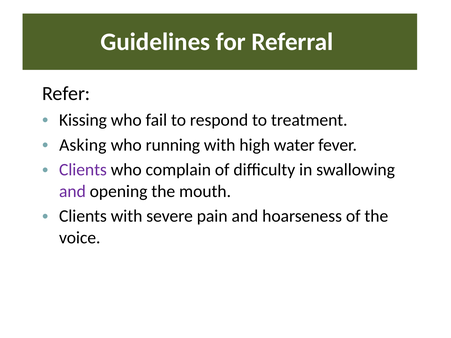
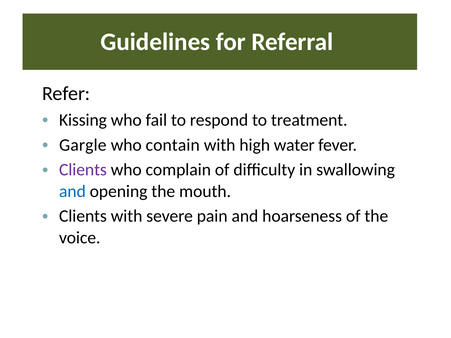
Asking: Asking -> Gargle (83, 145)
running: running -> contain (173, 145)
and colour: purple -> blue (72, 191)
